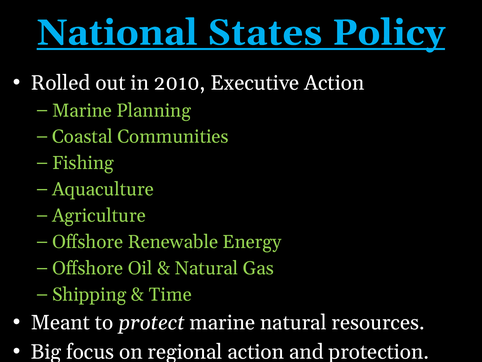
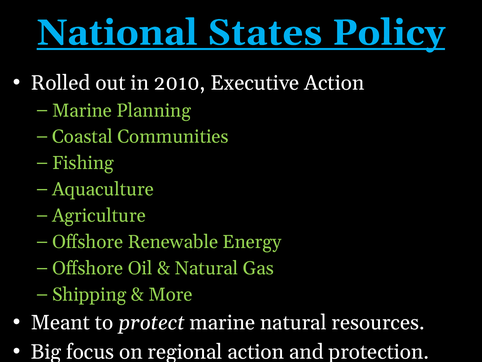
Time: Time -> More (171, 294)
